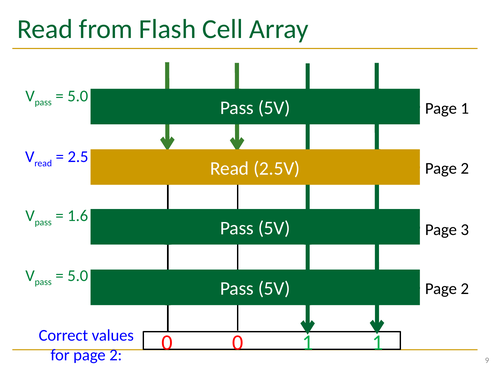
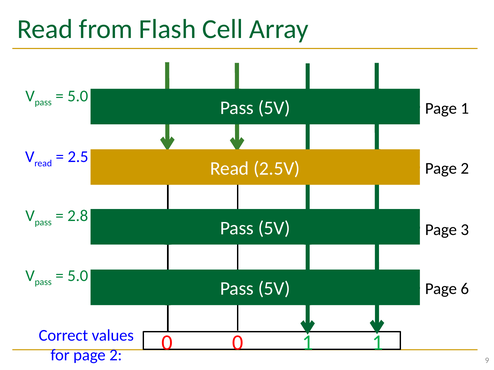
1.6: 1.6 -> 2.8 (78, 216)
2: 2 -> 6 (465, 289)
